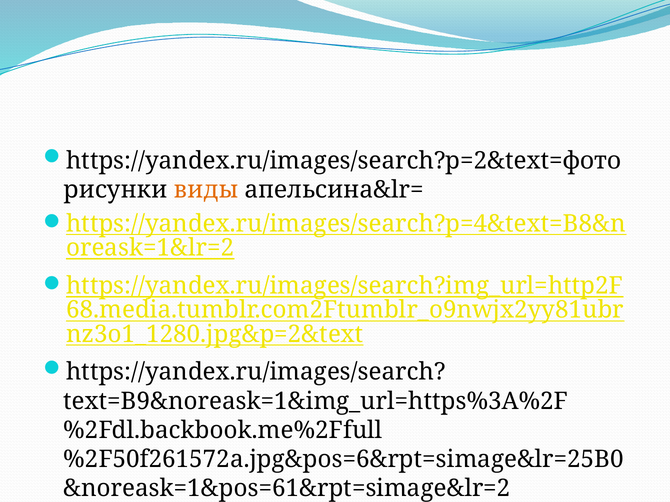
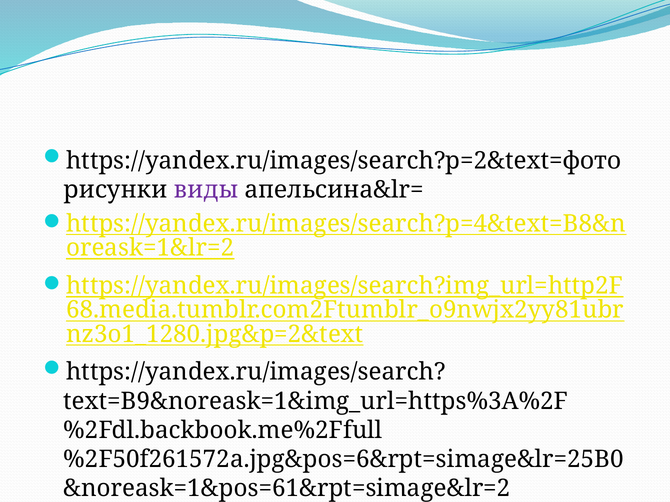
виды colour: orange -> purple (206, 190)
